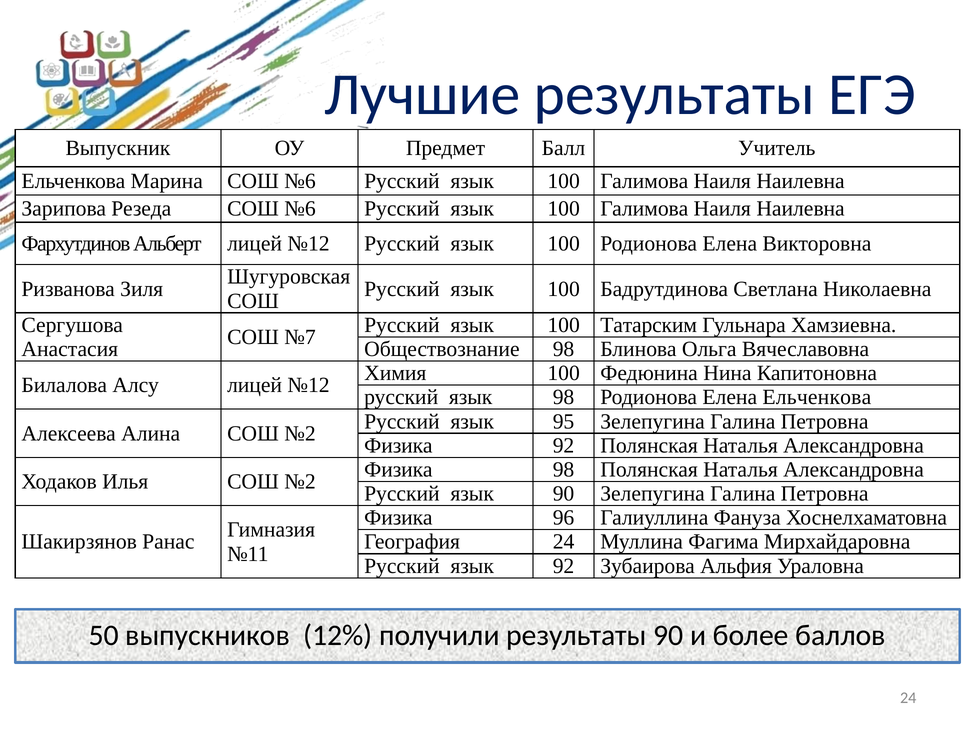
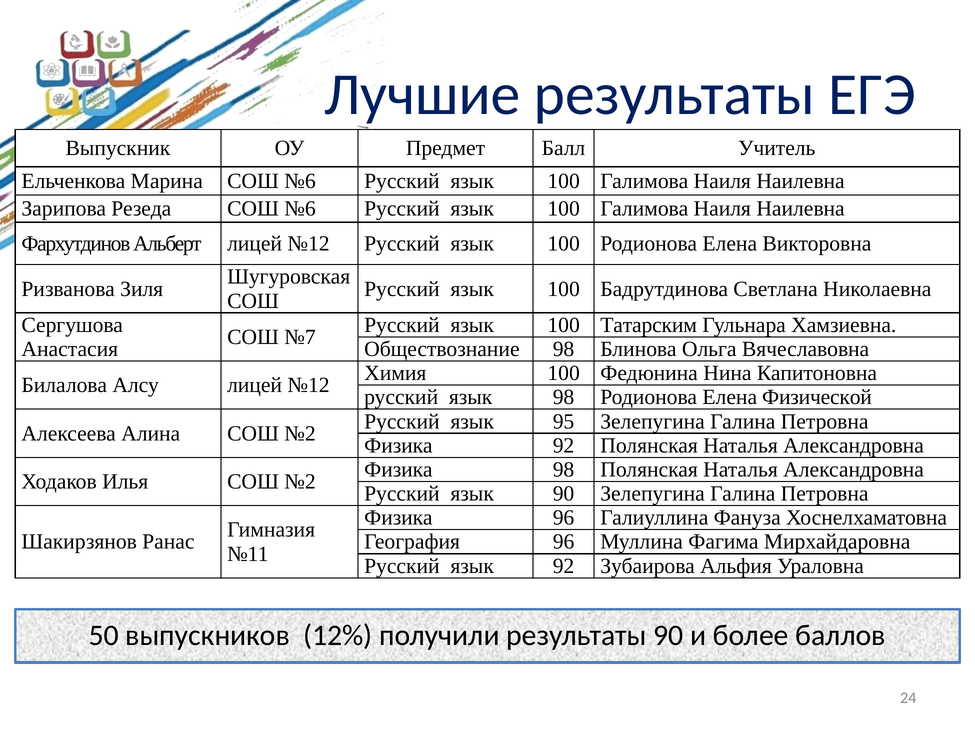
Елена Ельченкова: Ельченкова -> Физической (817, 397)
География 24: 24 -> 96 (564, 542)
